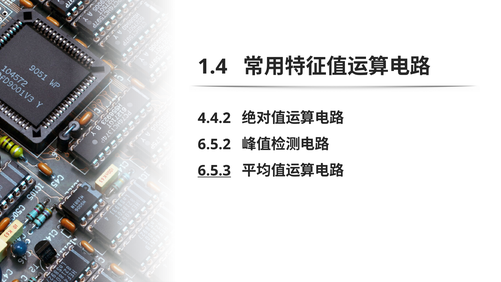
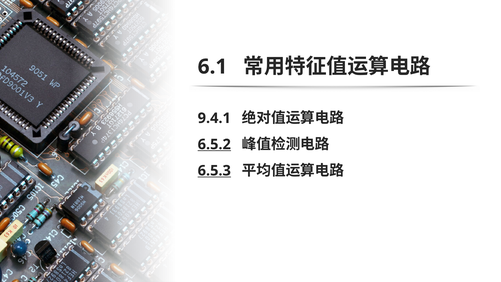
1.4: 1.4 -> 6.1 (213, 67)
4.4.2: 4.4.2 -> 9.4.1 (214, 118)
6.5.2 underline: none -> present (214, 144)
